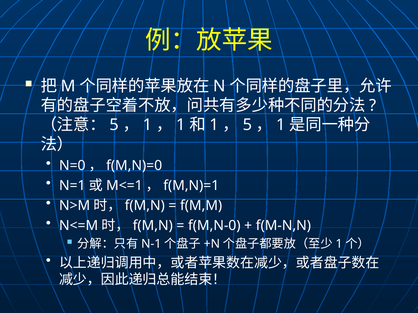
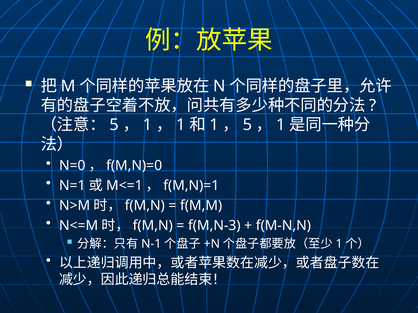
f(M,N-0: f(M,N-0 -> f(M,N-3 (214, 226)
